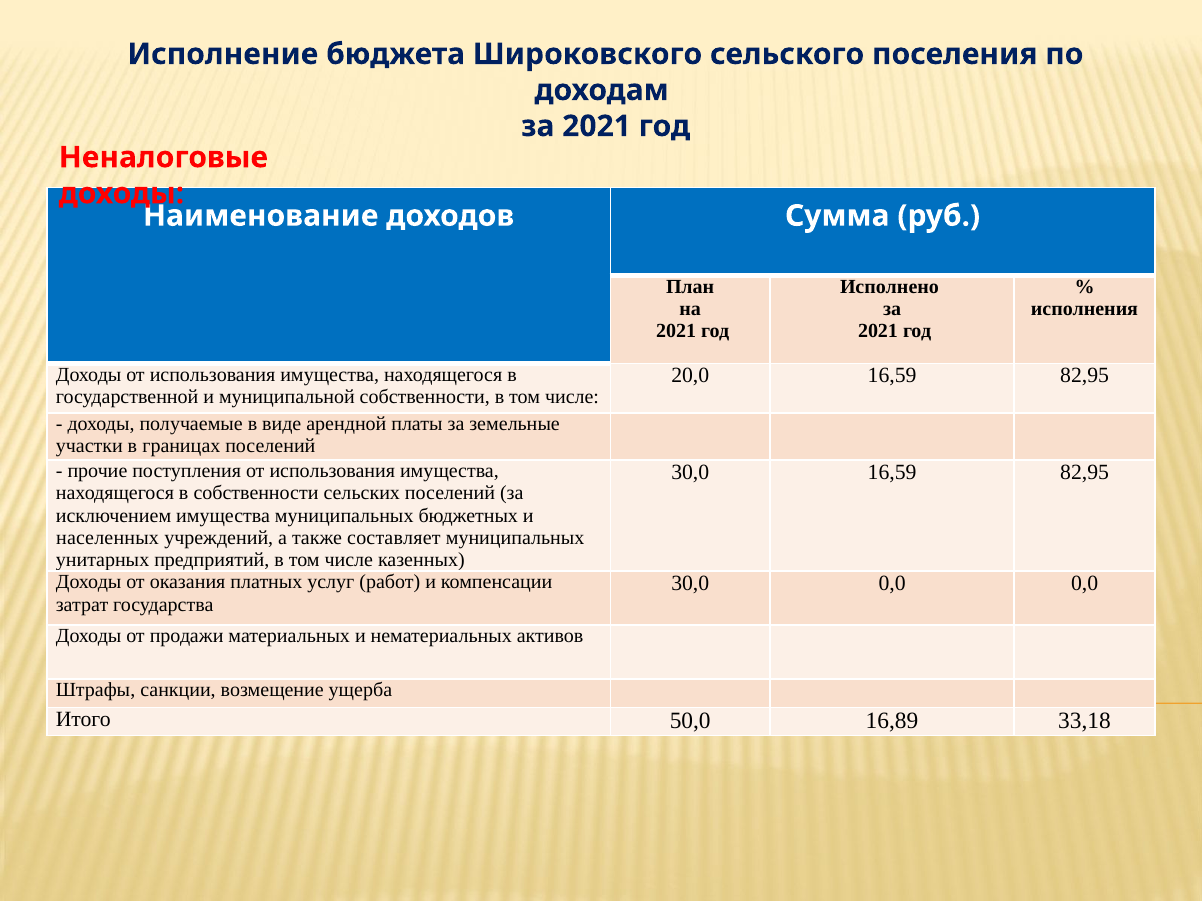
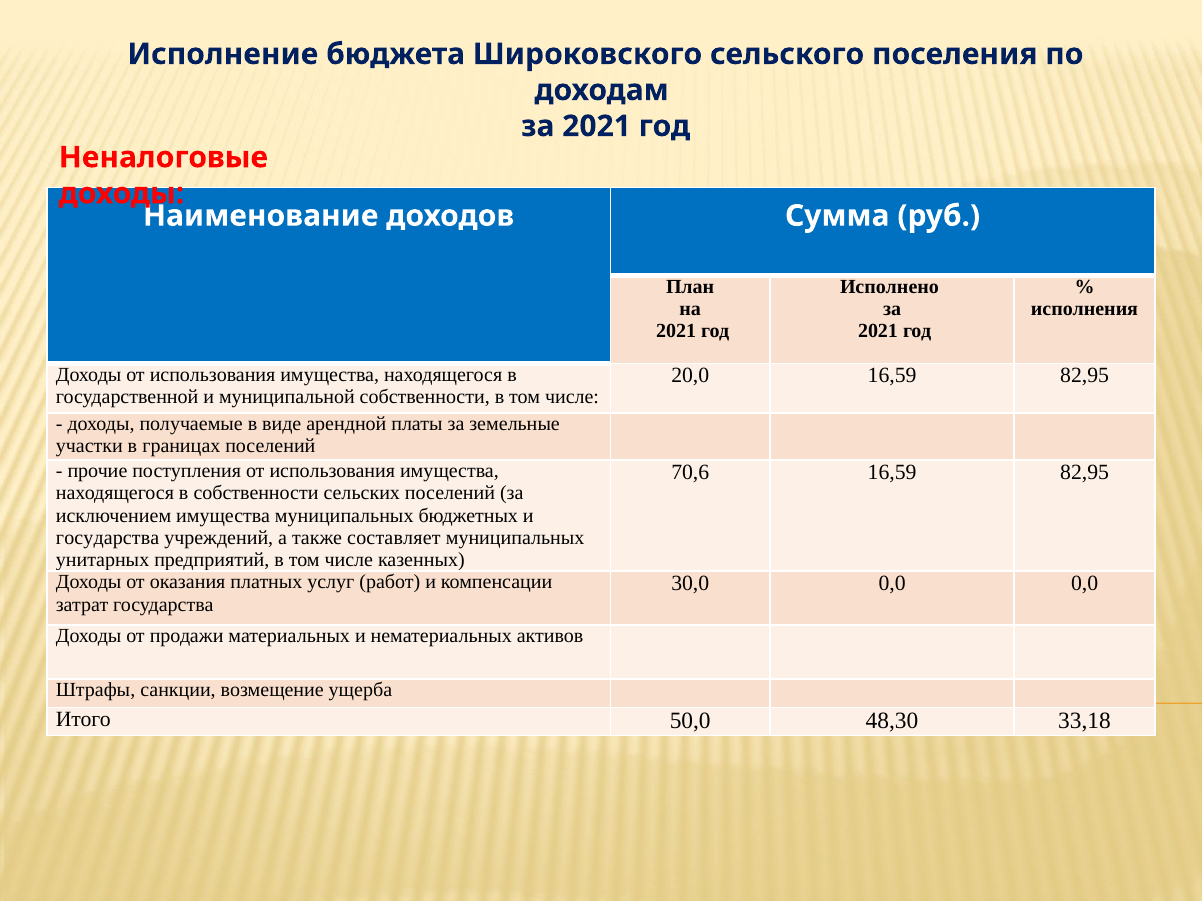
30,0: 30,0 -> 70,6 (690, 472)
населенных: населенных -> государства (108, 538)
16,89: 16,89 -> 48,30 (892, 721)
